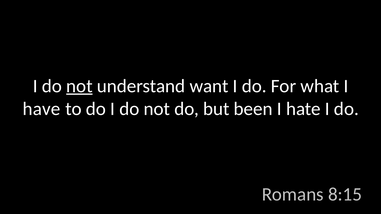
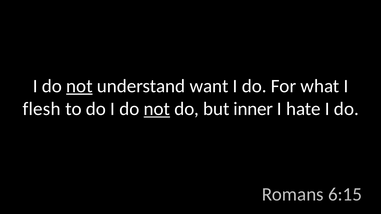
have: have -> flesh (42, 109)
not underline: none -> present (157, 109)
been: been -> inner (253, 109)
8:15: 8:15 -> 6:15 (345, 195)
